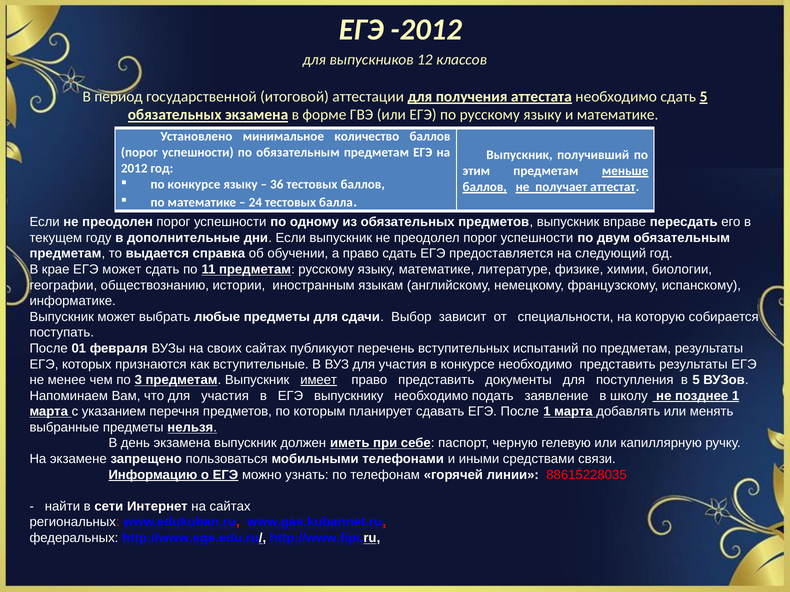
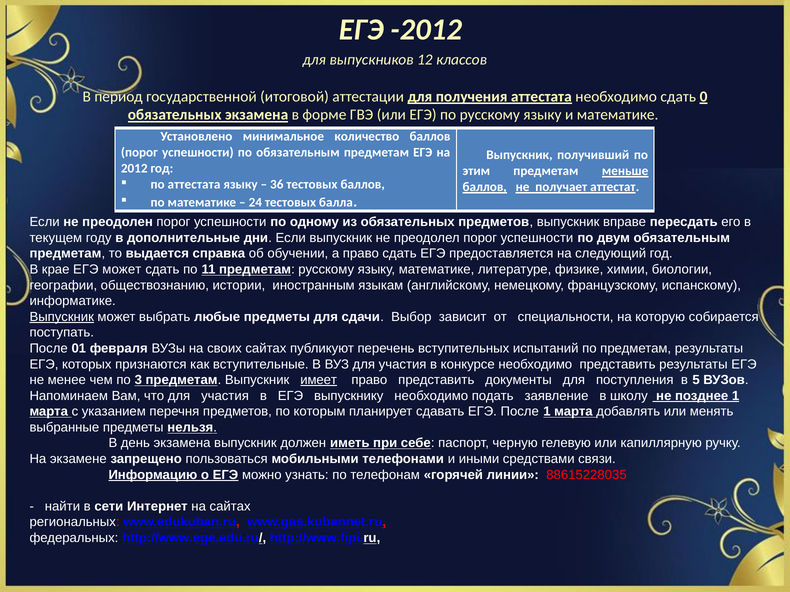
сдать 5: 5 -> 0 (704, 97)
по конкурсе: конкурсе -> аттестата (194, 185)
Выпускник underline: none -> present (62, 317)
